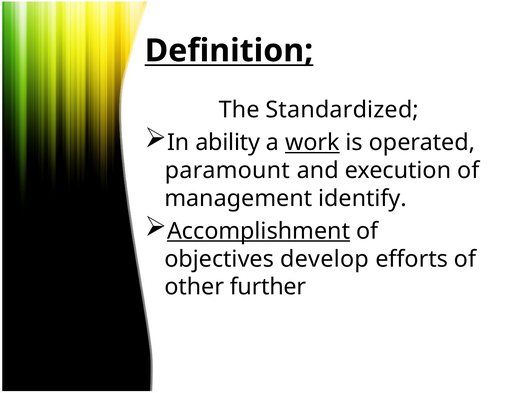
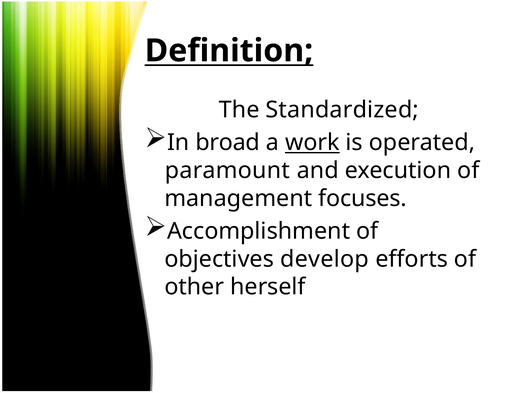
ability: ability -> broad (228, 143)
identify: identify -> focuses (363, 199)
Accomplishment underline: present -> none (259, 232)
further: further -> herself (268, 288)
